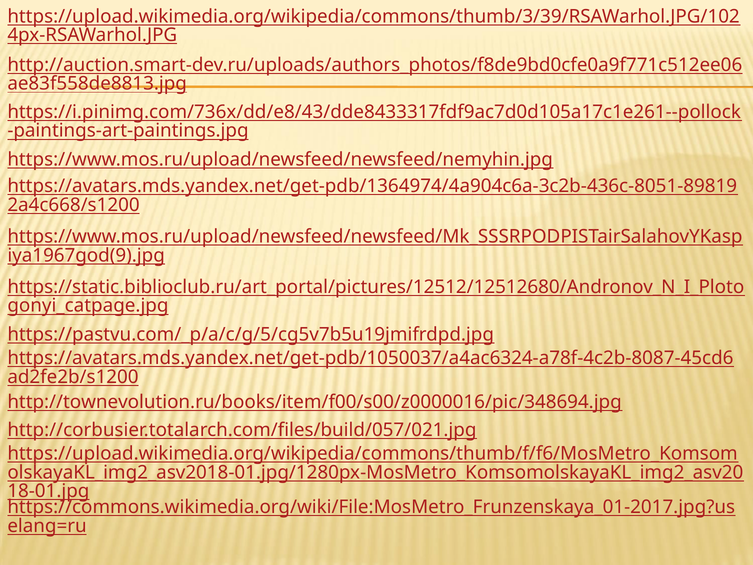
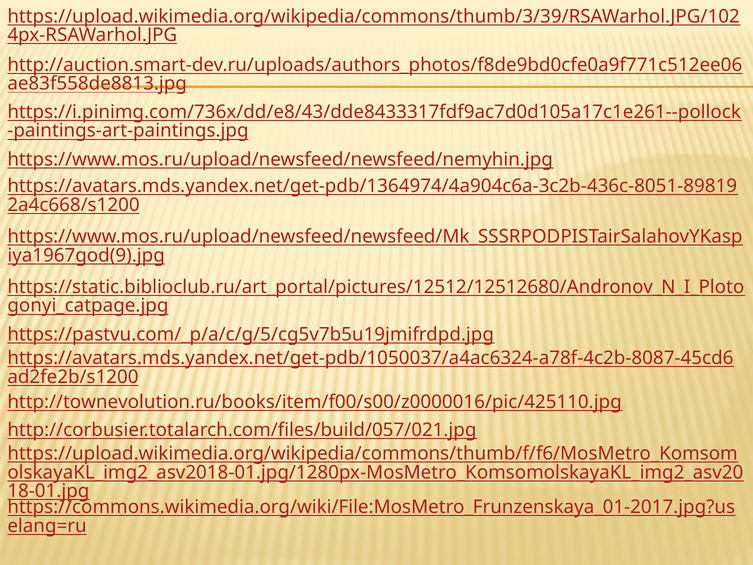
http://townevolution.ru/books/item/f00/s00/z0000016/pic/348694.jpg: http://townevolution.ru/books/item/f00/s00/z0000016/pic/348694.jpg -> http://townevolution.ru/books/item/f00/s00/z0000016/pic/425110.jpg (315, 402)
